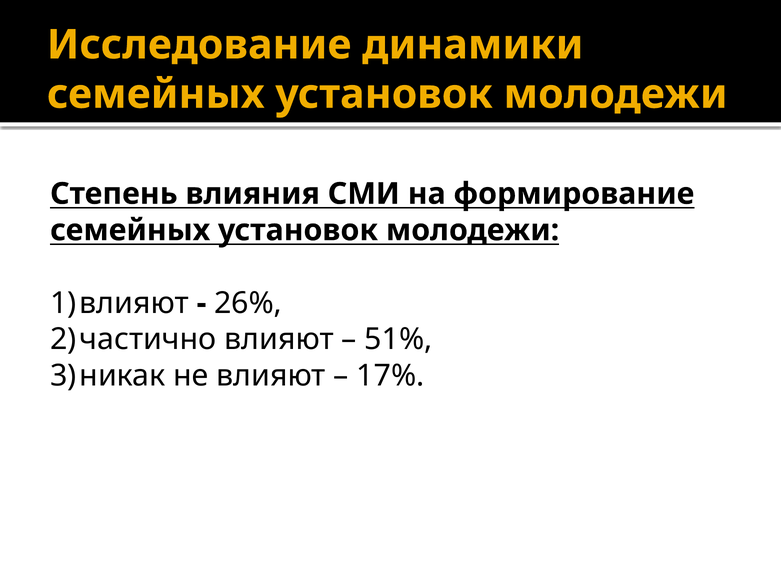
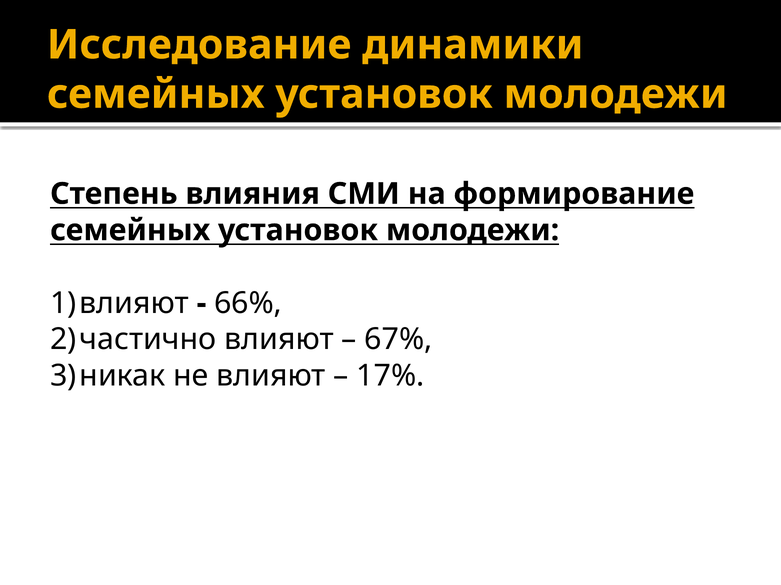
26%: 26% -> 66% (248, 303)
51%: 51% -> 67% (399, 340)
